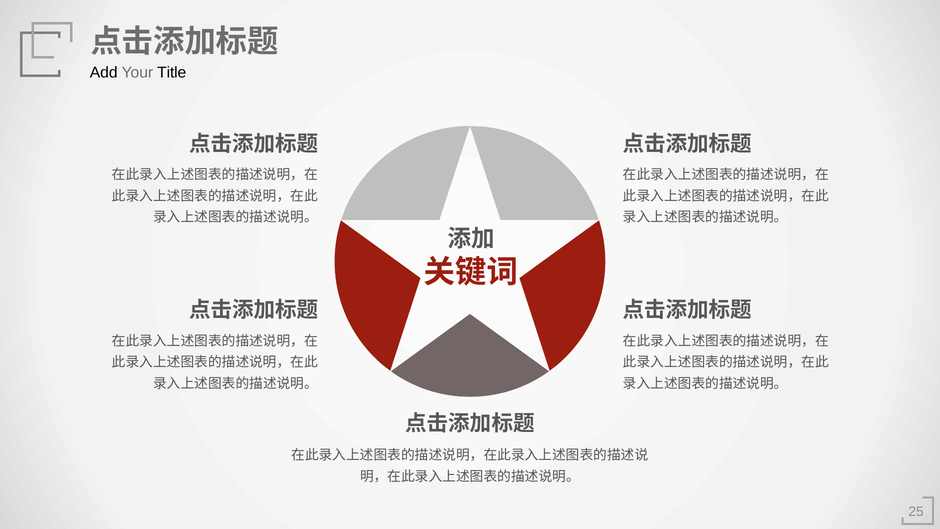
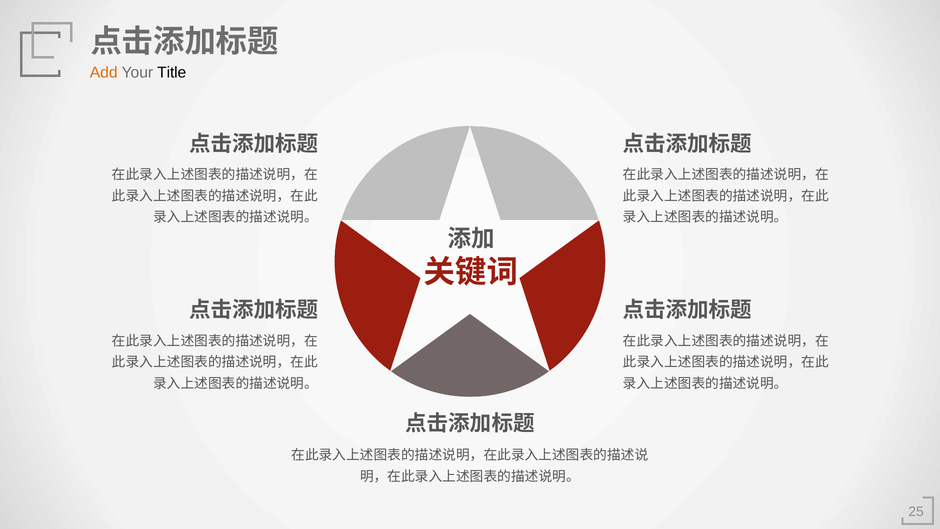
Add colour: black -> orange (104, 73)
